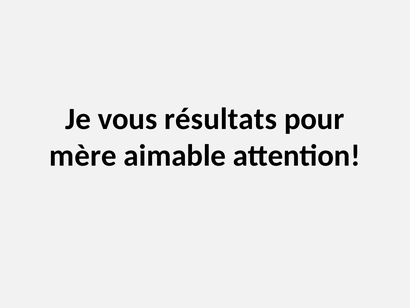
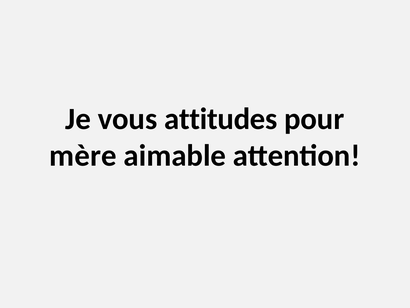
résultats: résultats -> attitudes (221, 119)
